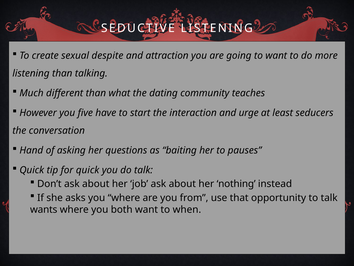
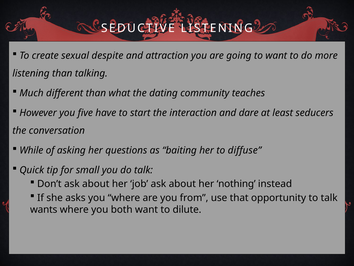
urge: urge -> dare (249, 113)
Hand: Hand -> While (31, 150)
pauses: pauses -> diffuse (245, 150)
for quick: quick -> small (88, 170)
when: when -> dilute (187, 209)
